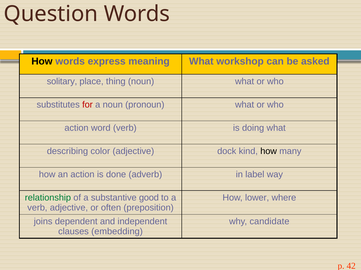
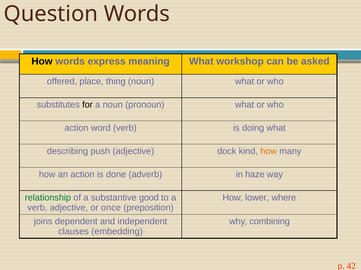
solitary: solitary -> offered (62, 82)
for colour: red -> black (87, 105)
color: color -> push (100, 152)
how colour: black -> orange (269, 152)
label: label -> haze (255, 175)
often: often -> once (111, 208)
candidate: candidate -> combining (270, 222)
